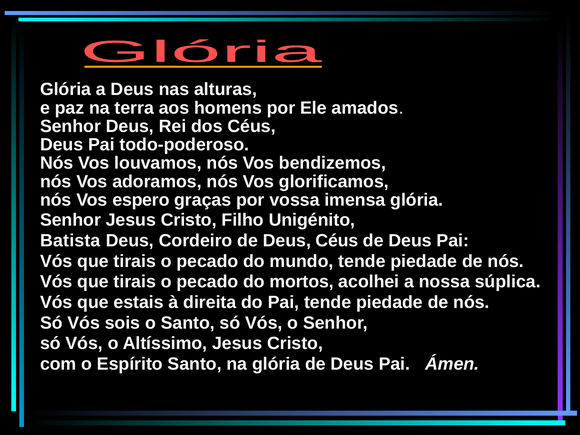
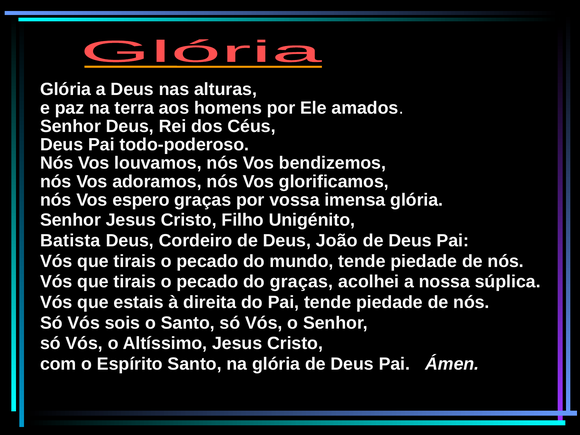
Deus Céus: Céus -> João (337, 241)
do mortos: mortos -> graças (301, 282)
